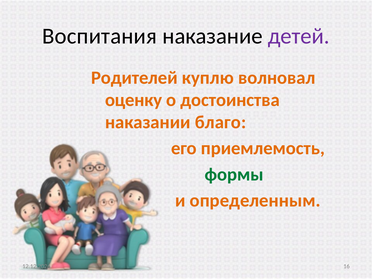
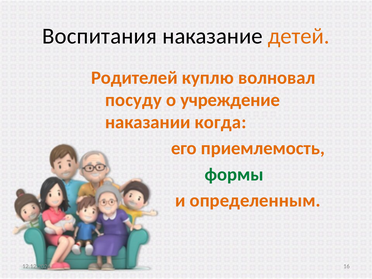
детей colour: purple -> orange (299, 36)
оценку: оценку -> посуду (133, 100)
достоинства: достоинства -> учреждение (230, 100)
благо: благо -> когда (220, 122)
